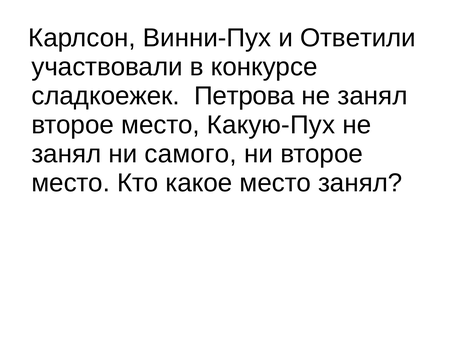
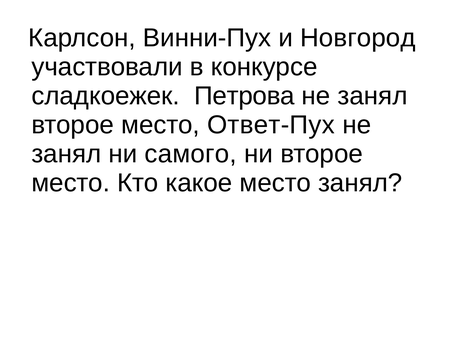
Ответили: Ответили -> Новгород (358, 38)
Какую-Пух: Какую-Пух -> Ответ-Пух (271, 125)
